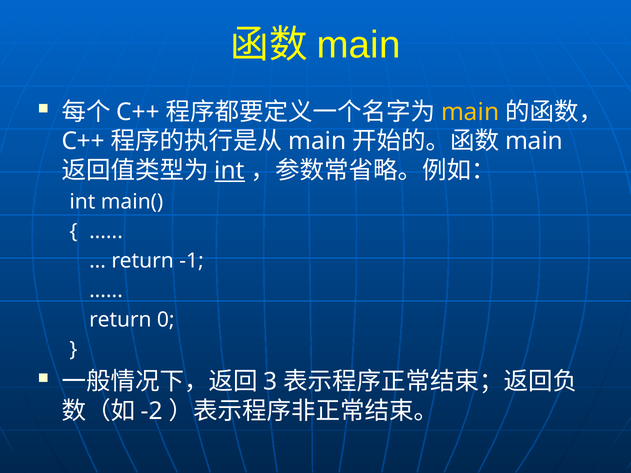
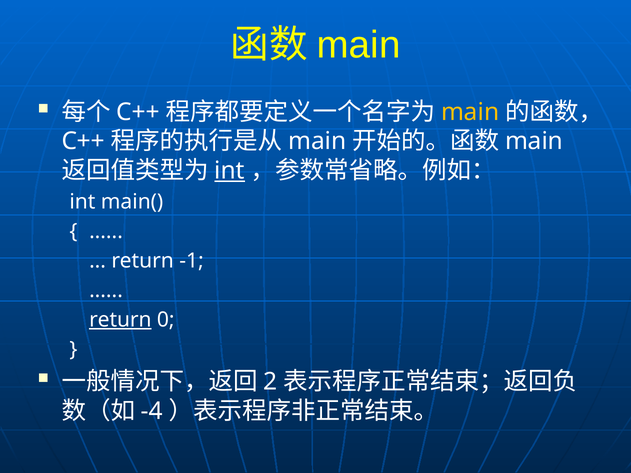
return underline: none -> present (120, 320)
3: 3 -> 2 (270, 382)
-2: -2 -> -4 (152, 411)
